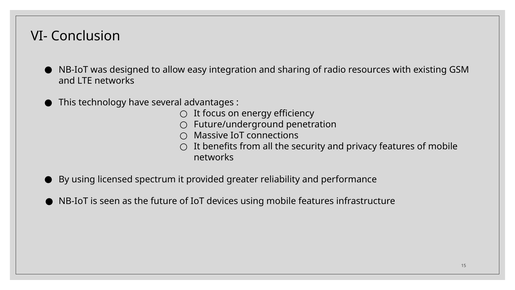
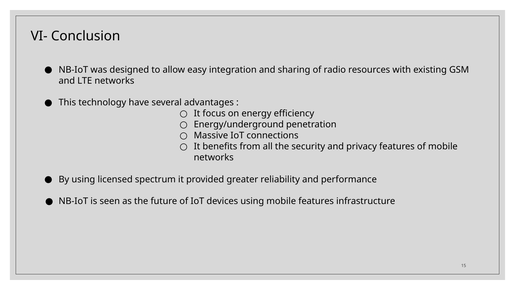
Future/underground: Future/underground -> Energy/underground (239, 124)
